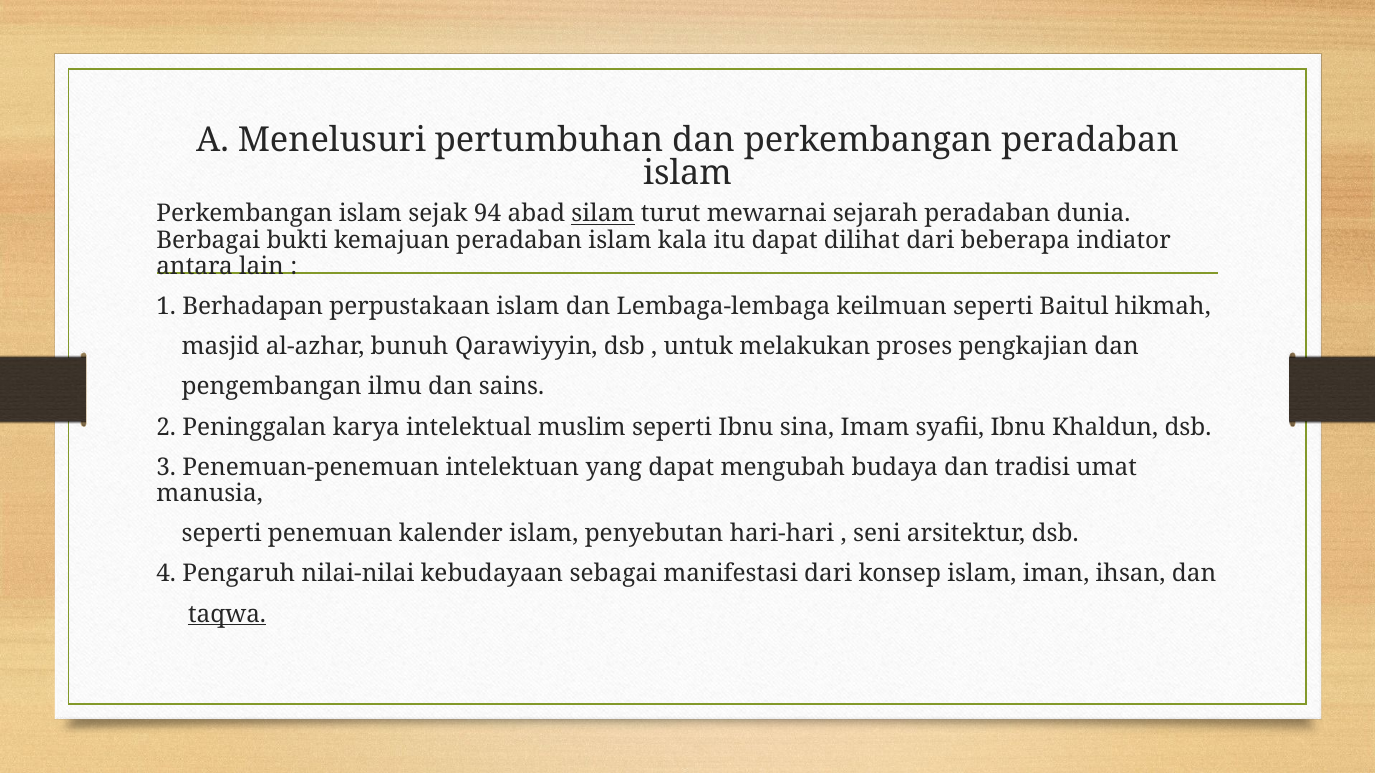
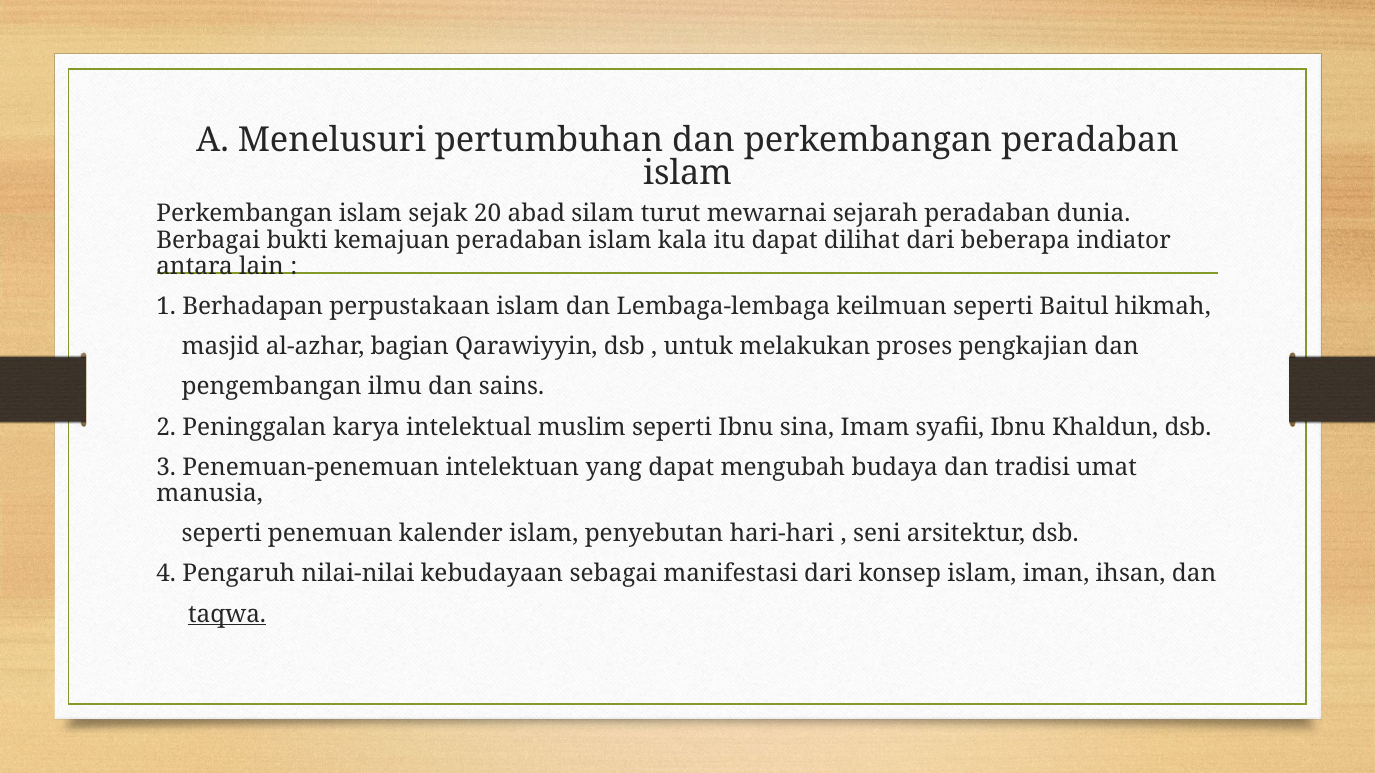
94: 94 -> 20 (488, 214)
silam underline: present -> none (603, 214)
bunuh: bunuh -> bagian (410, 347)
